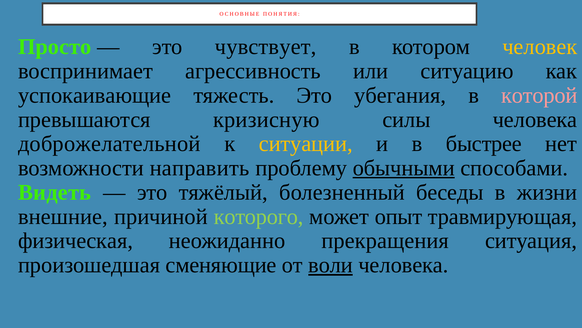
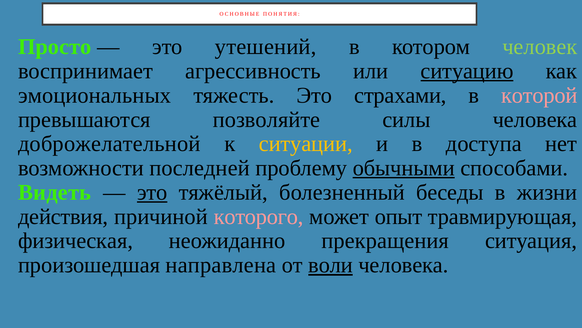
чувствует: чувствует -> утешений (266, 47)
человек colour: yellow -> light green (540, 47)
ситуацию underline: none -> present (467, 71)
успокаивающие: успокаивающие -> эмоциональных (95, 95)
убегания: убегания -> страхами (400, 95)
кризисную: кризисную -> позволяйте (266, 119)
быстрее: быстрее -> доступа (484, 144)
направить: направить -> последней (200, 168)
это underline: none -> present (152, 192)
внешние: внешние -> действия (63, 216)
которого colour: light green -> pink (259, 216)
сменяющие: сменяющие -> направлена (221, 265)
